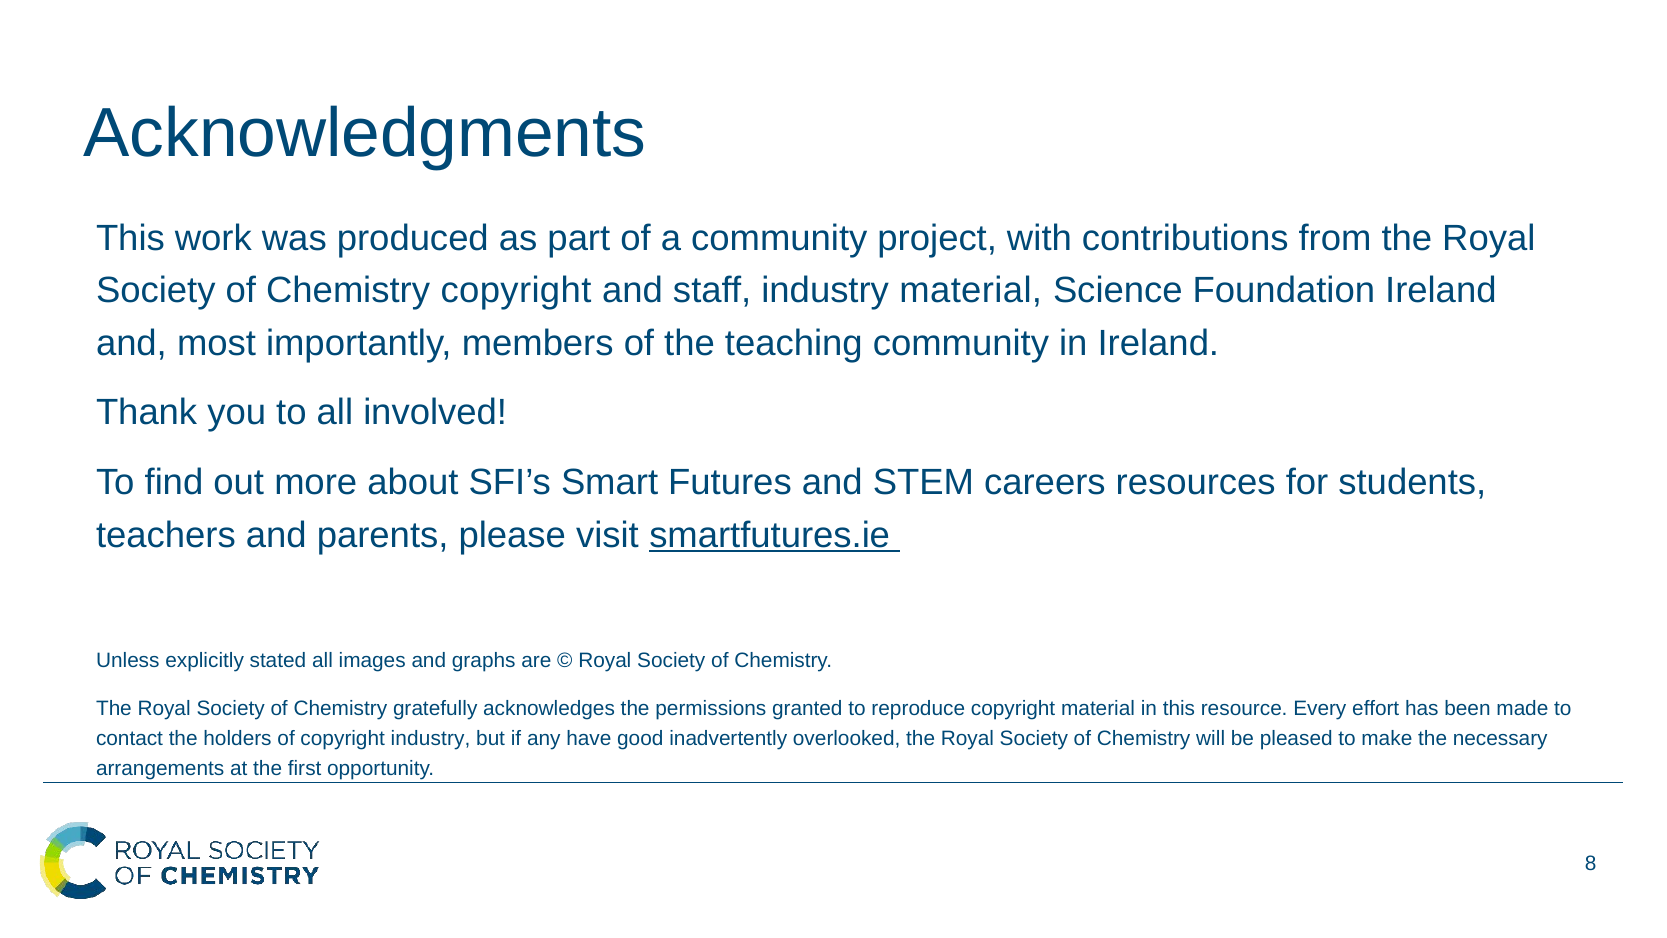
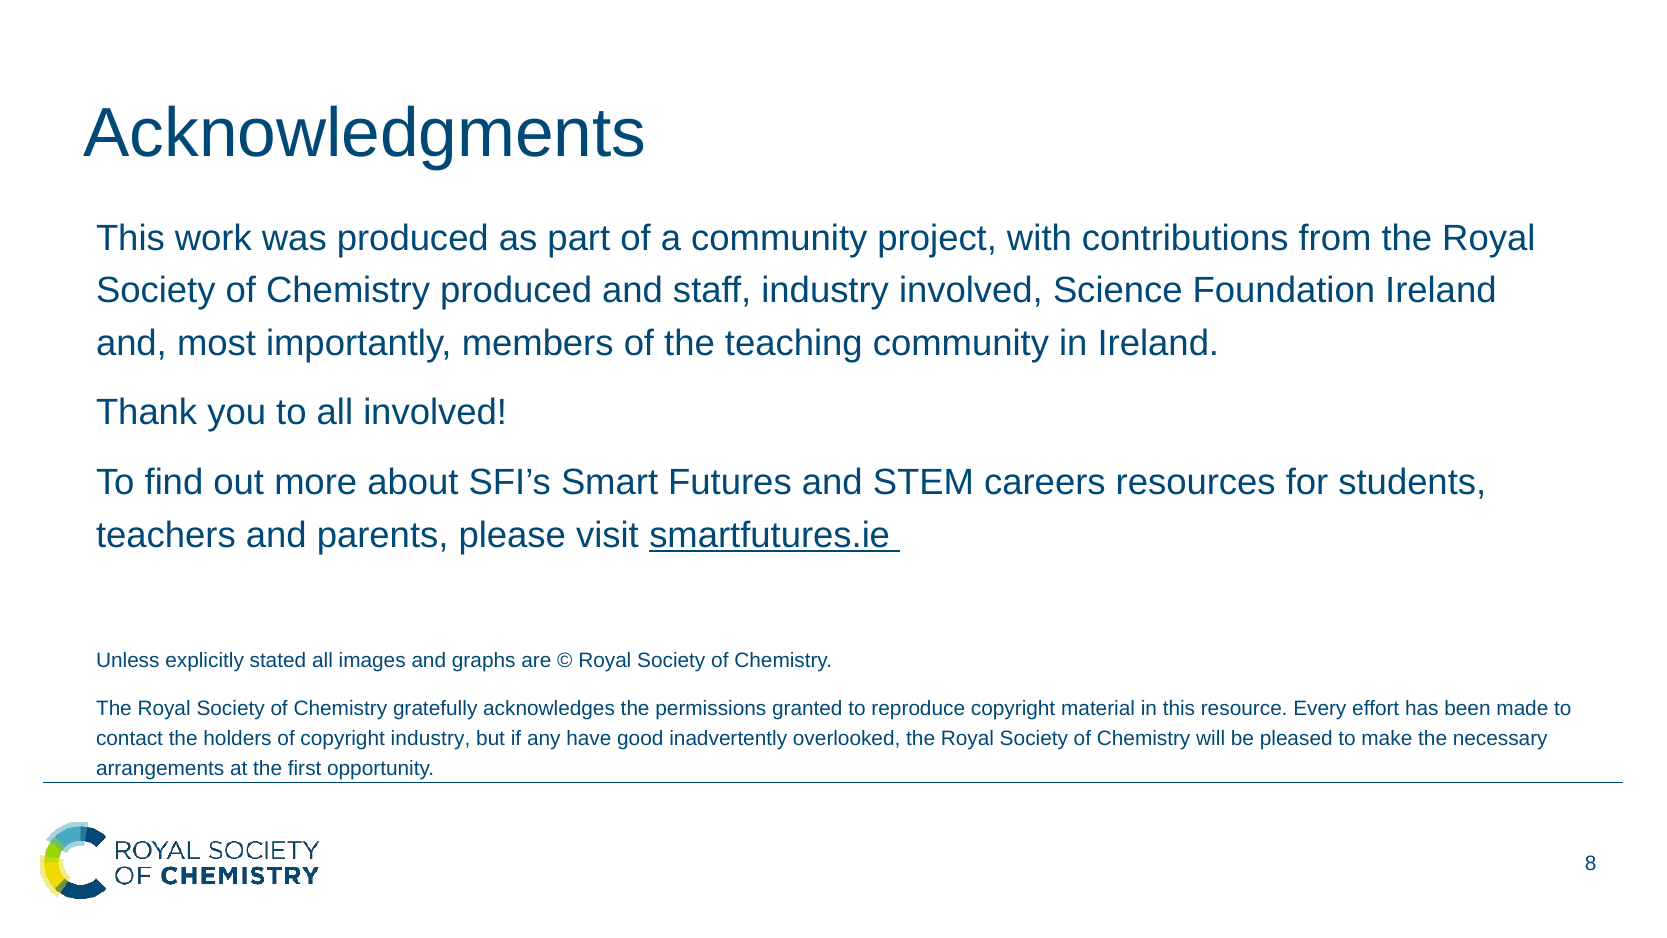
Chemistry copyright: copyright -> produced (516, 290)
industry material: material -> involved (971, 290)
